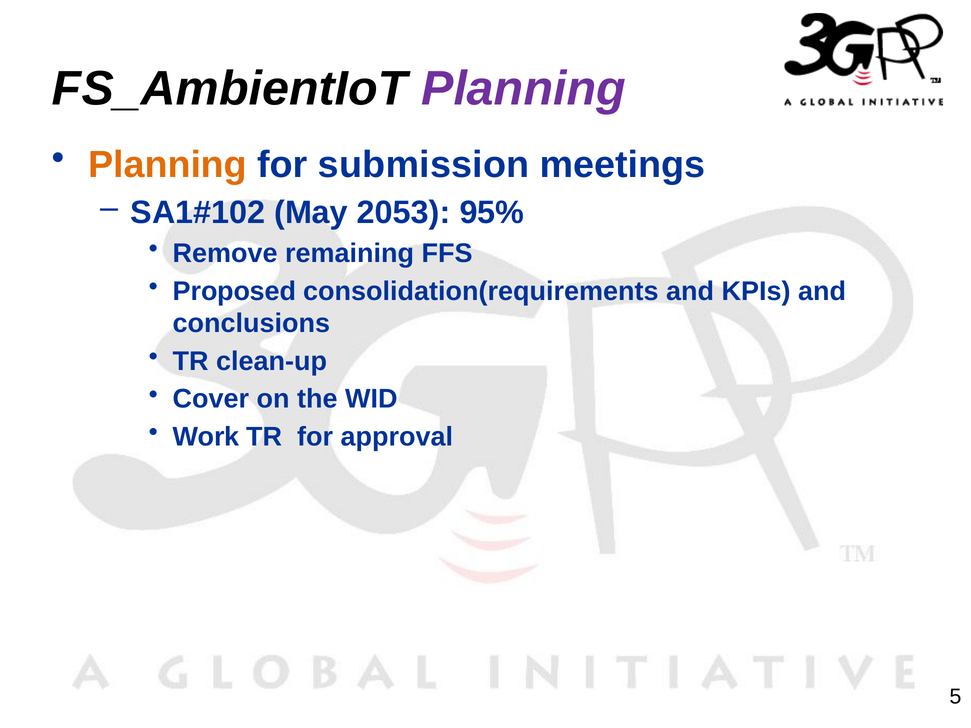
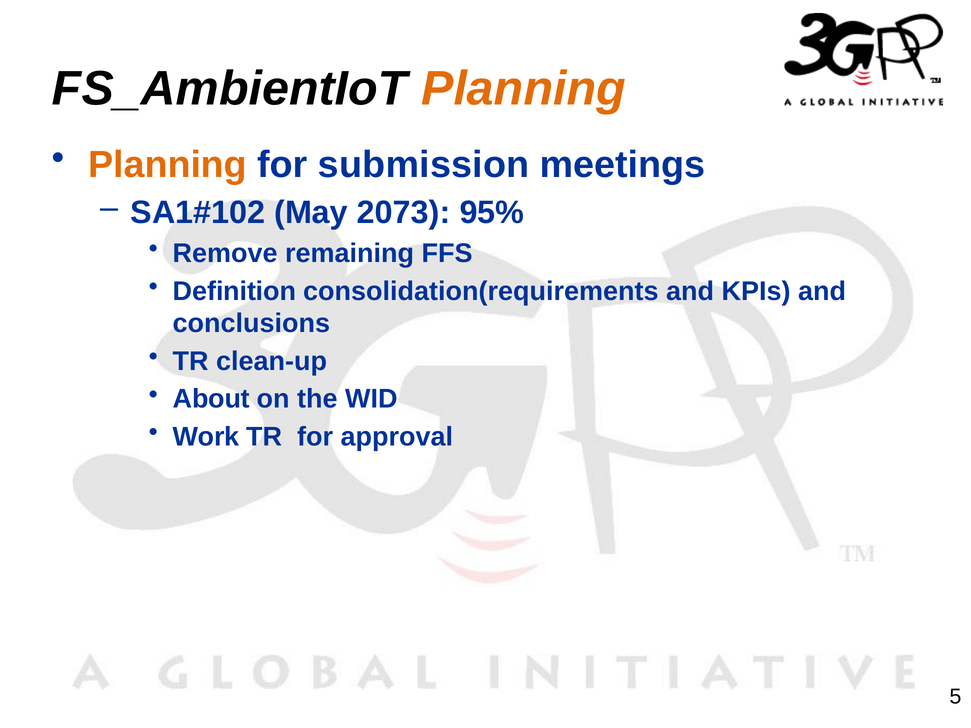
Planning colour: purple -> orange (524, 89)
2053: 2053 -> 2073 (404, 213)
Proposed: Proposed -> Definition (235, 291)
Cover: Cover -> About (211, 399)
